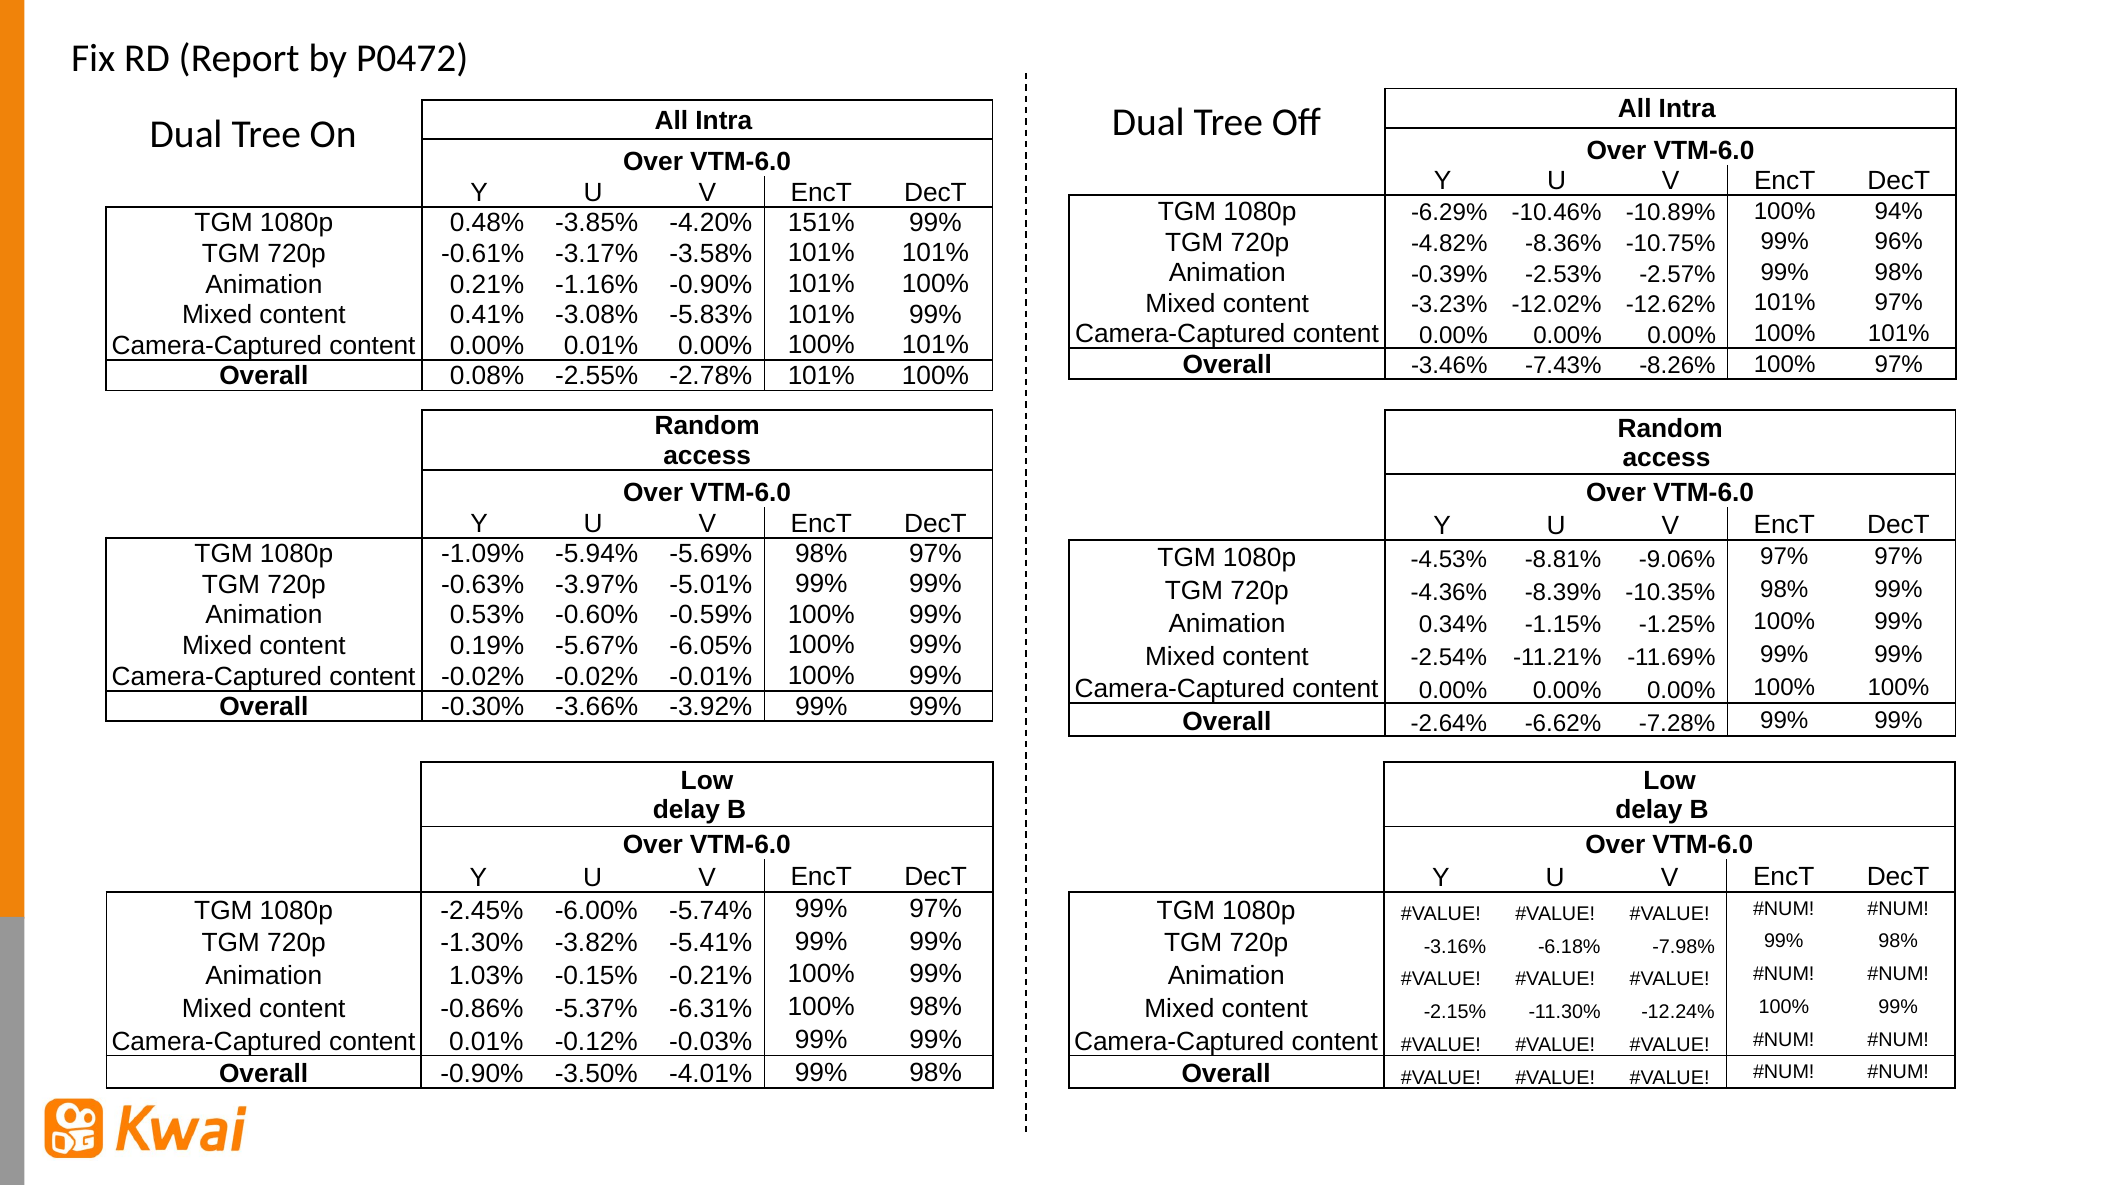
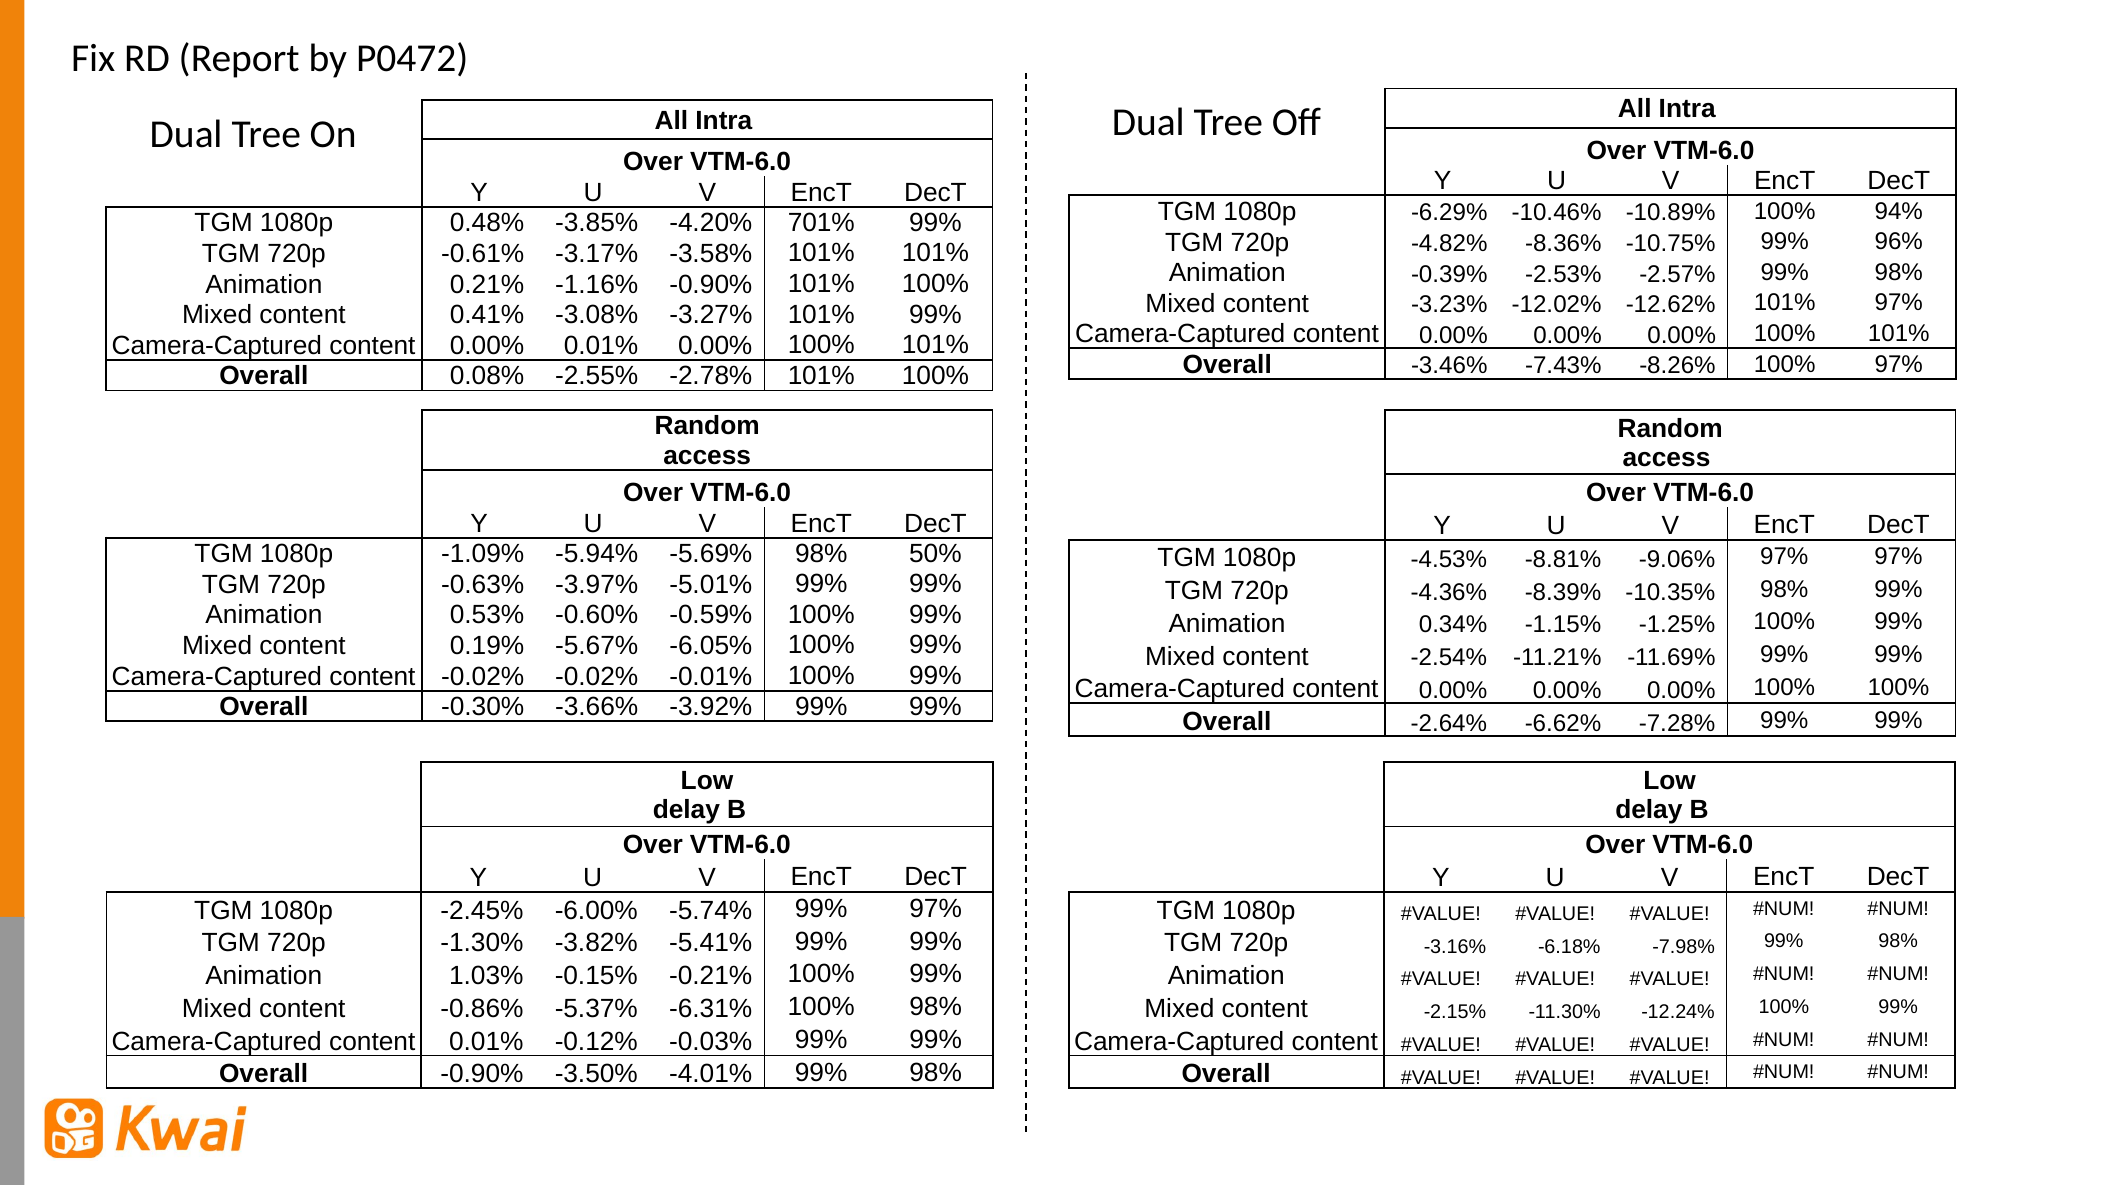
151%: 151% -> 701% (821, 223)
-5.83%: -5.83% -> -3.27% (711, 315)
98% 97%: 97% -> 50% (935, 554)
